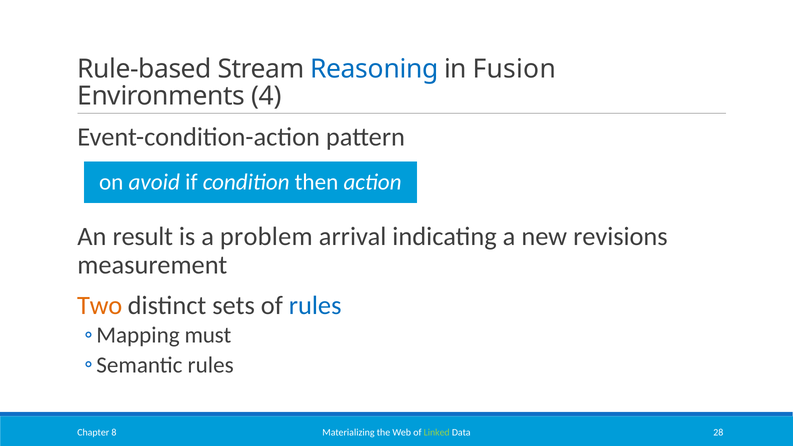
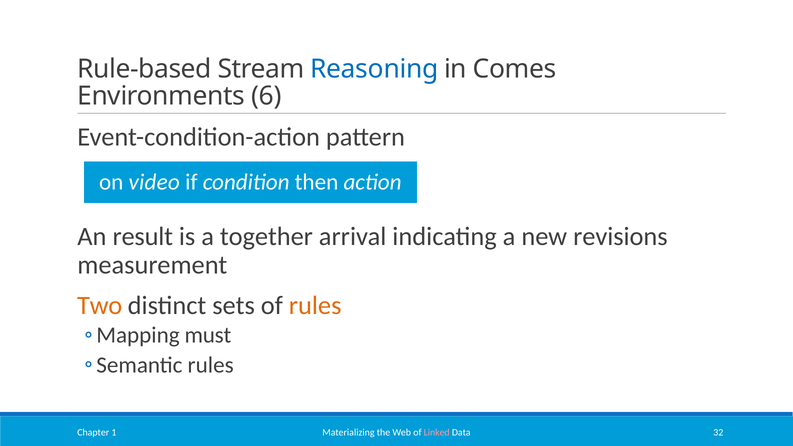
Fusion: Fusion -> Comes (515, 69)
4: 4 -> 6 (266, 96)
avoid: avoid -> video (154, 182)
problem: problem -> together (266, 237)
rules colour: blue -> orange (315, 305)
Linked colour: light green -> pink (437, 433)
28: 28 -> 32 (718, 433)
8: 8 -> 1 (114, 433)
